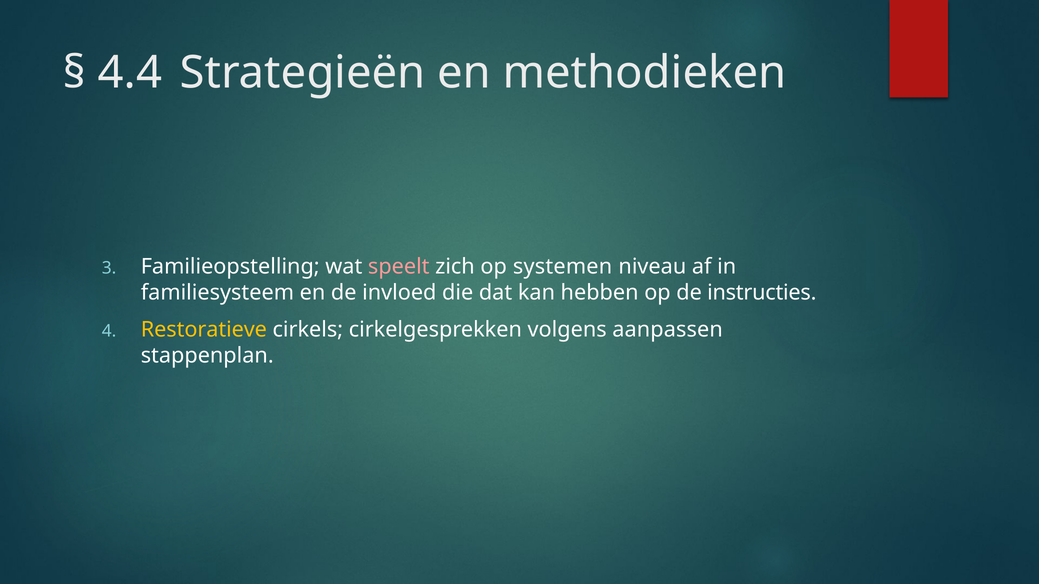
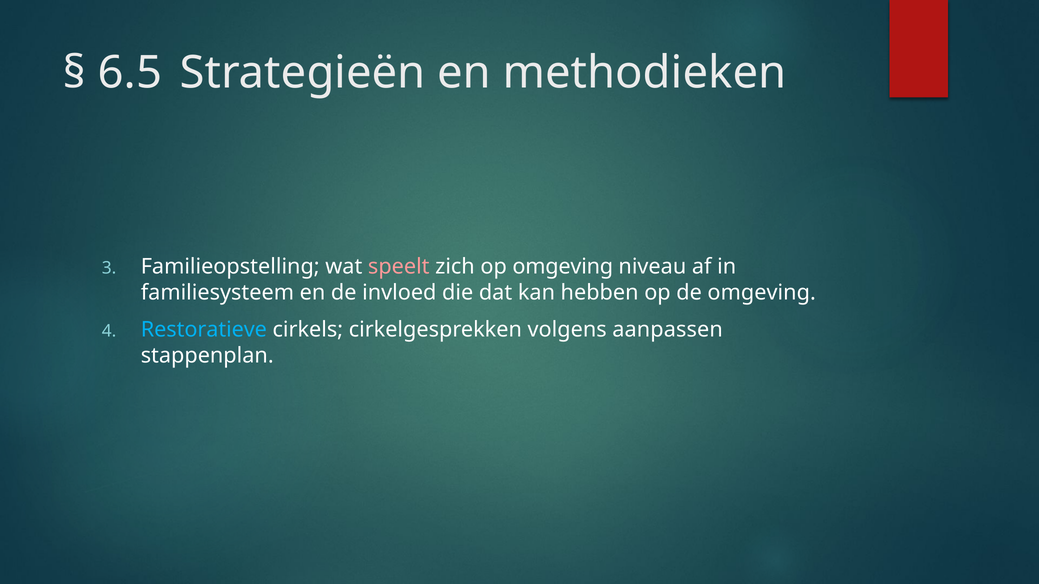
4.4: 4.4 -> 6.5 (130, 73)
op systemen: systemen -> omgeving (563, 267)
de instructies: instructies -> omgeving (762, 293)
Restoratieve colour: yellow -> light blue (204, 330)
